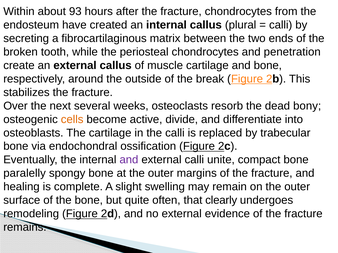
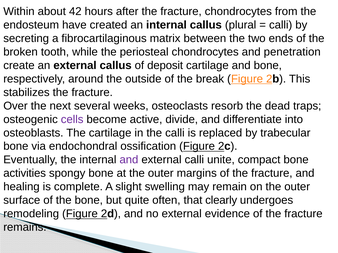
93: 93 -> 42 (75, 11)
muscle: muscle -> deposit (165, 65)
bony: bony -> traps (307, 106)
cells colour: orange -> purple (72, 120)
paralelly: paralelly -> activities (25, 174)
